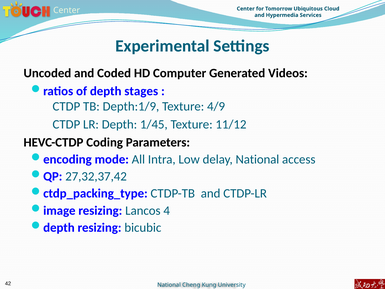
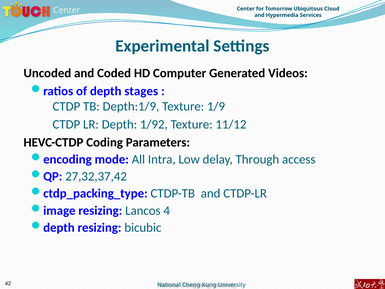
4/9: 4/9 -> 1/9 (216, 106)
1/45: 1/45 -> 1/92 (154, 124)
delay National: National -> Through (257, 159)
